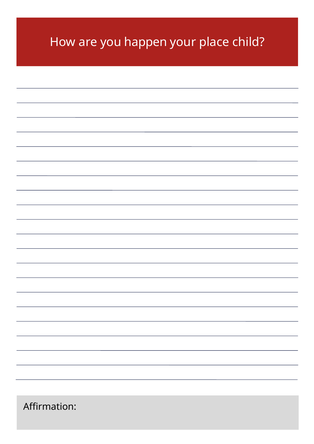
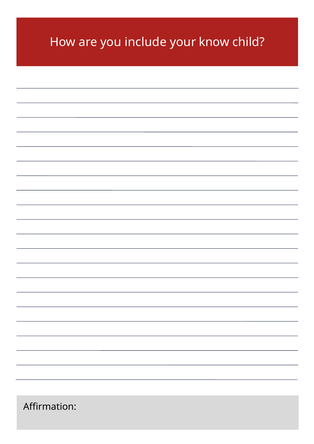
happen: happen -> include (146, 42)
place: place -> know (214, 42)
